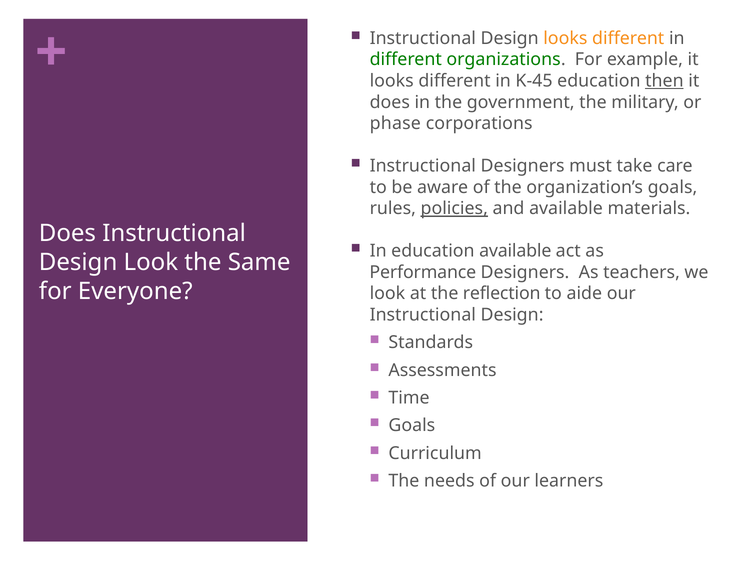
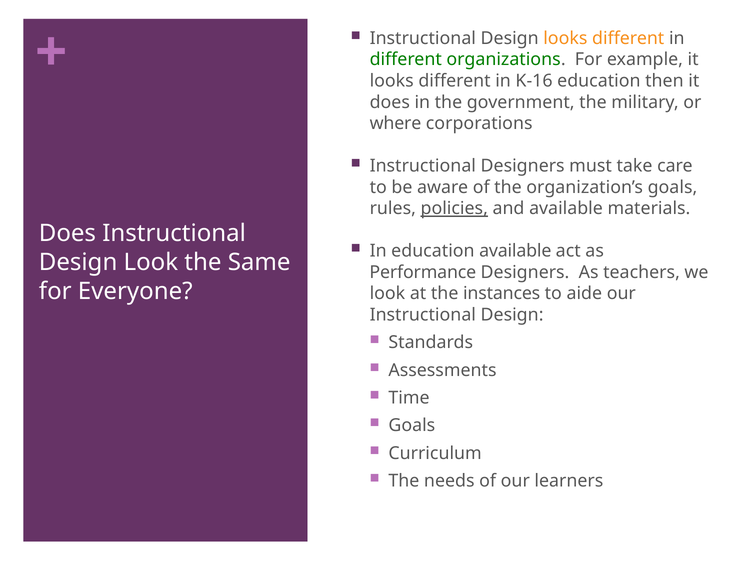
K-45: K-45 -> K-16 (534, 81)
then underline: present -> none (664, 81)
phase: phase -> where (395, 124)
reflection: reflection -> instances (502, 293)
